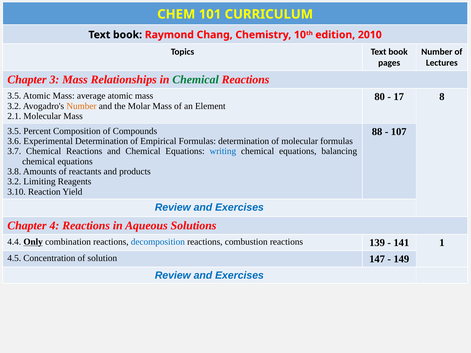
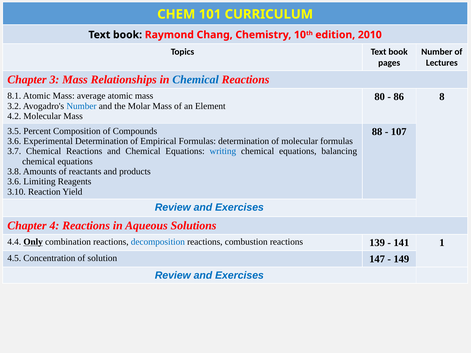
Chemical colour: green -> blue (196, 80)
3.5: 3.5 -> 8.1 (14, 96)
17: 17 -> 86 (399, 97)
Number colour: orange -> blue (81, 106)
2.1: 2.1 -> 4.2 (14, 116)
3.2: 3.2 -> 3.6 (14, 182)
